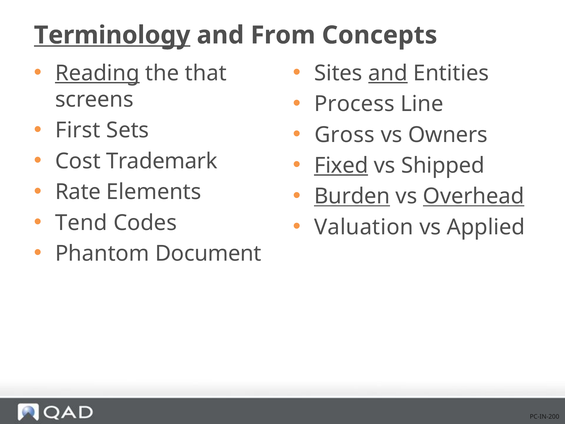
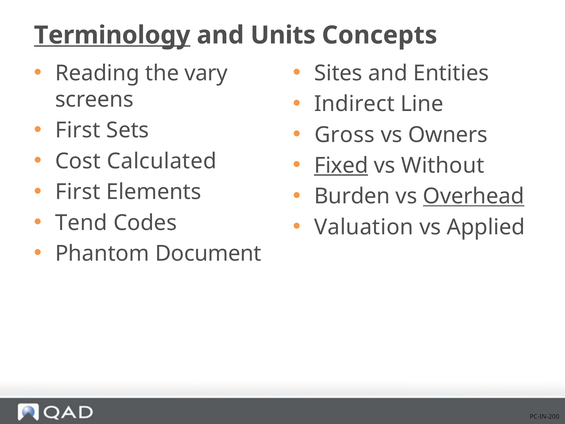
From: From -> Units (283, 35)
Reading underline: present -> none (97, 73)
that: that -> vary (206, 73)
and underline: present -> none (388, 73)
Process: Process -> Indirect (354, 104)
Trademark: Trademark -> Calculated (162, 161)
Shipped: Shipped -> Without (443, 165)
Rate: Rate -> First (78, 192)
Burden underline: present -> none (352, 196)
